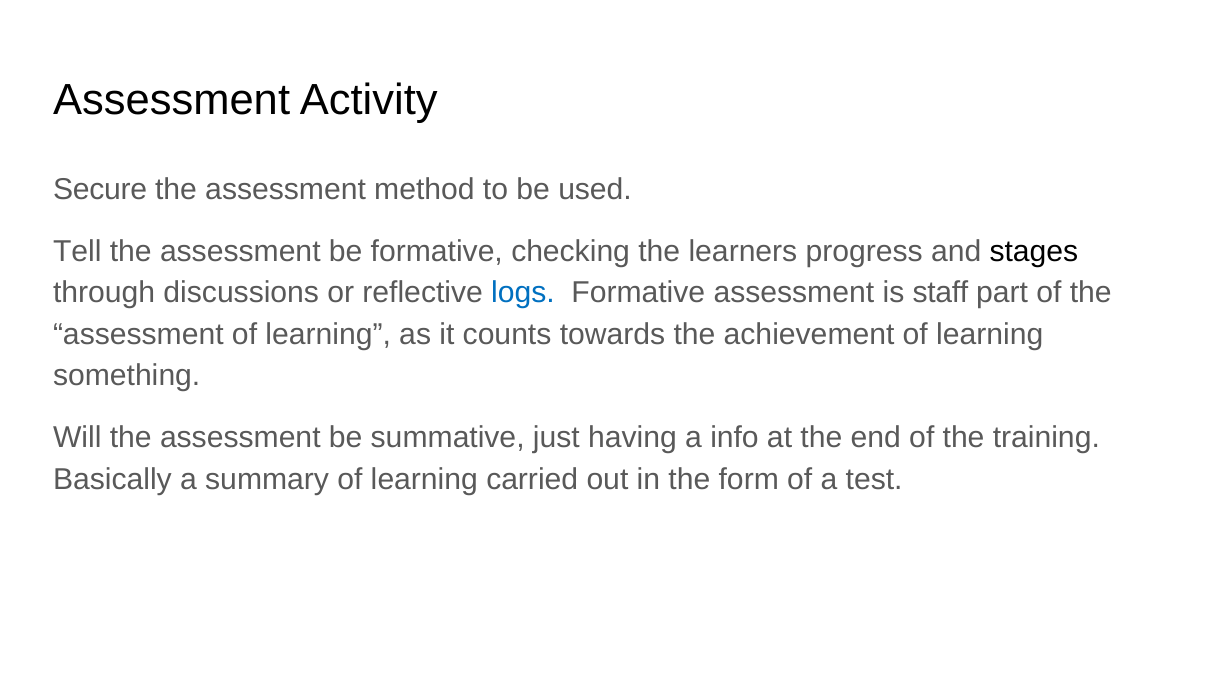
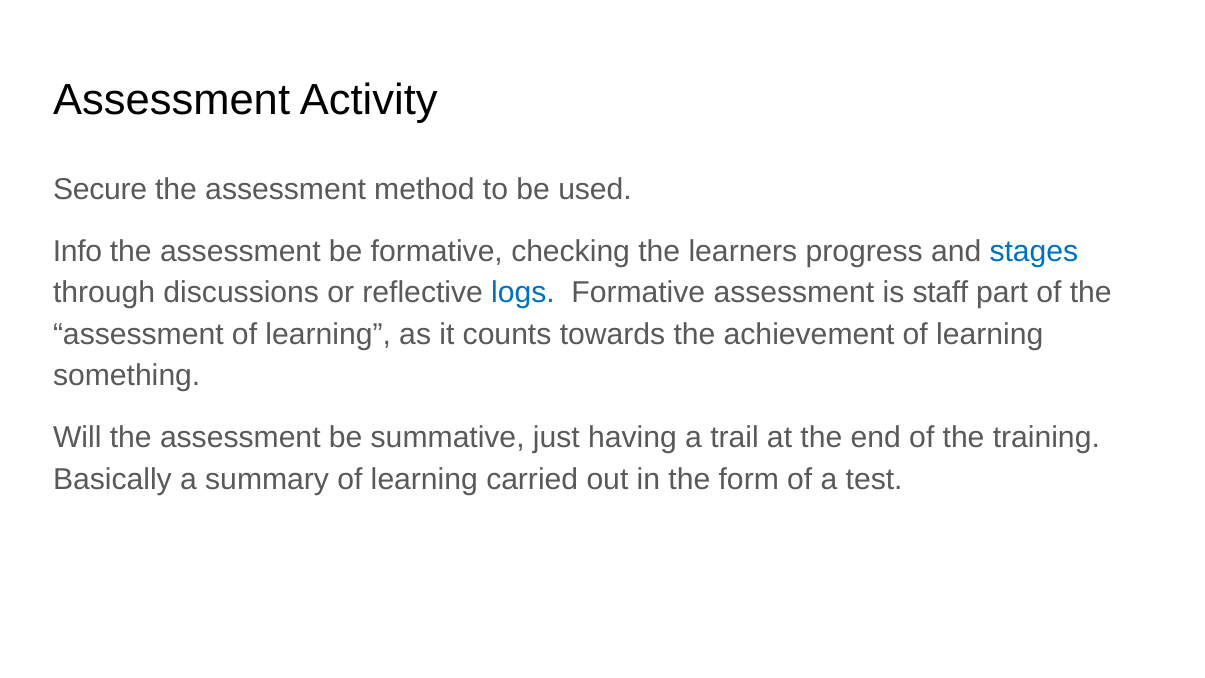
Tell: Tell -> Info (78, 251)
stages colour: black -> blue (1034, 251)
info: info -> trail (734, 437)
